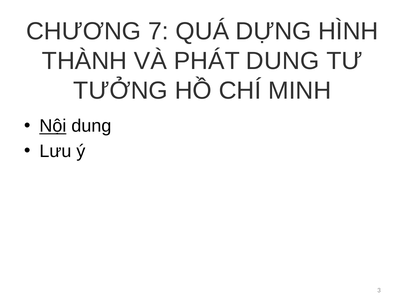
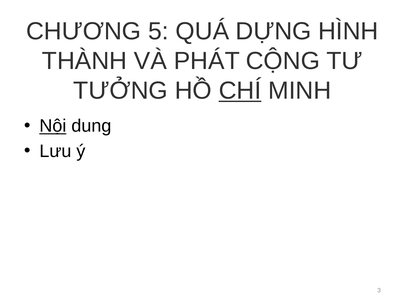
7: 7 -> 5 (158, 31)
PHÁT DUNG: DUNG -> CỘNG (283, 61)
CHÍ underline: none -> present (240, 91)
